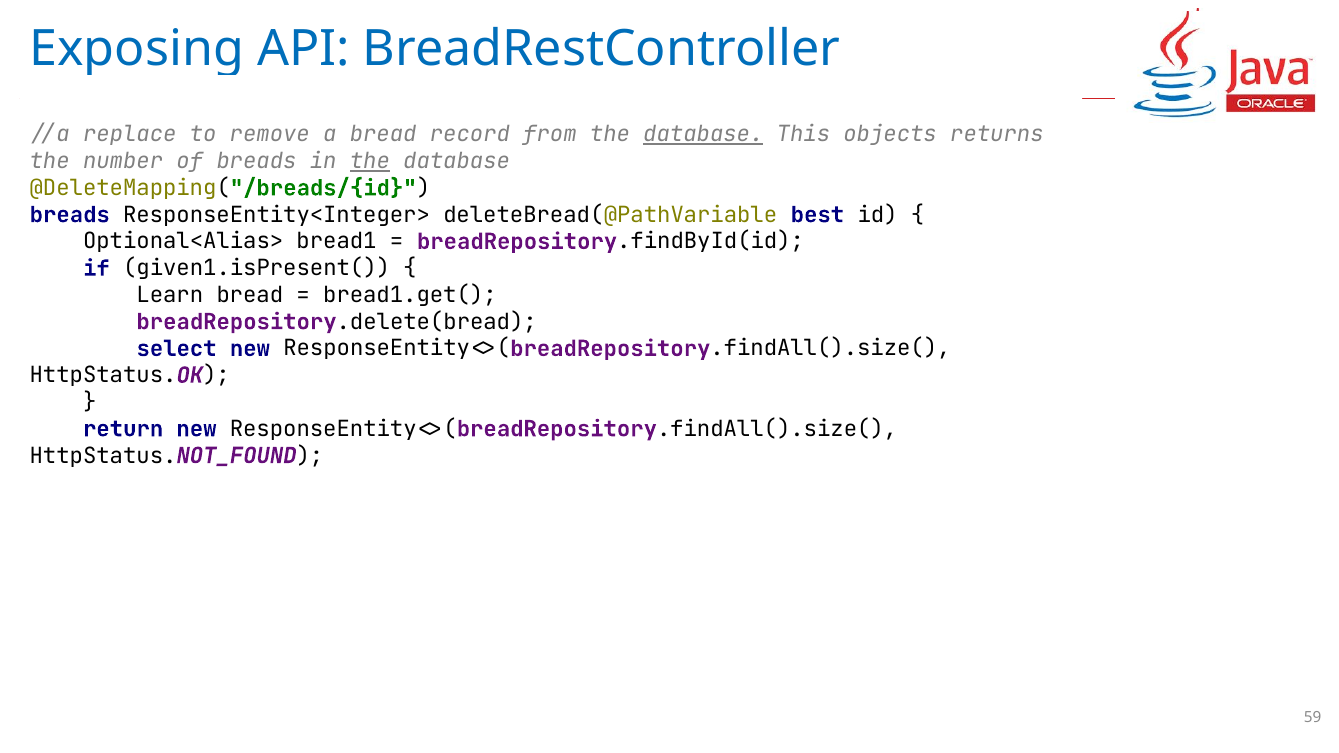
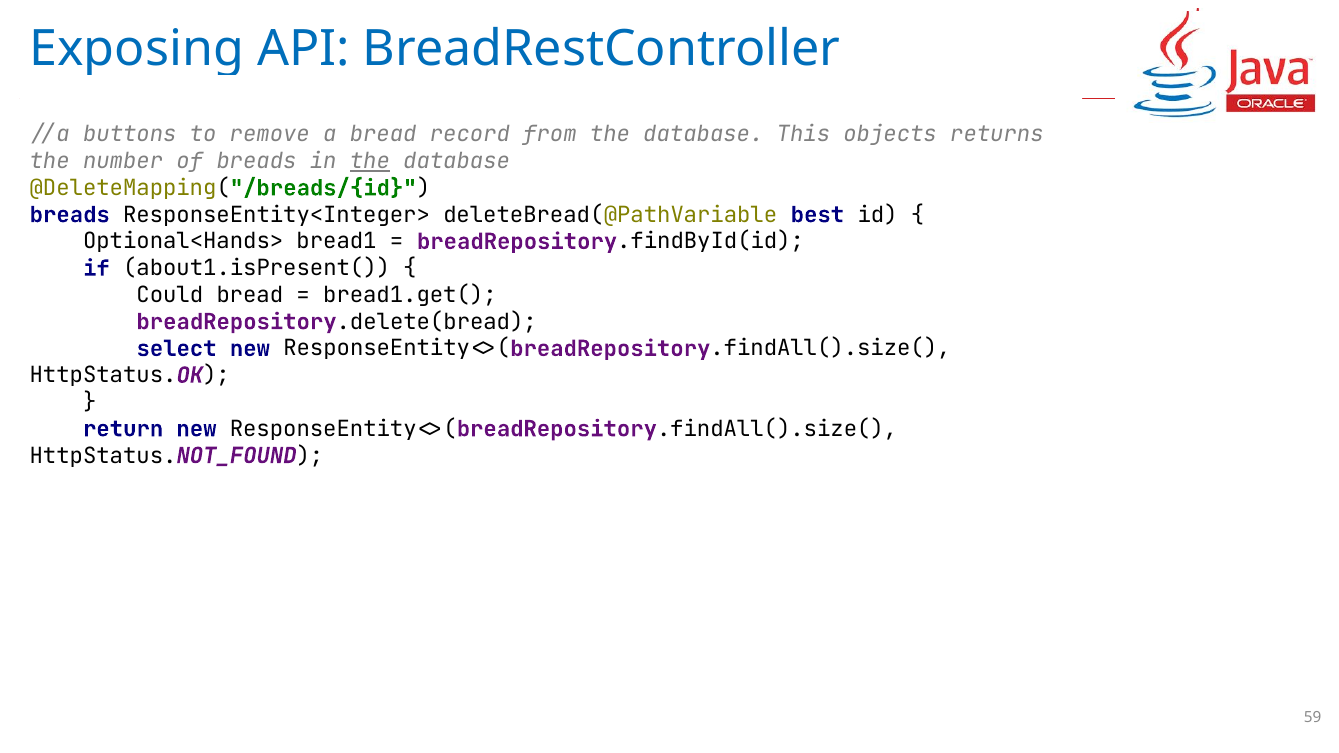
replace: replace -> buttons (130, 135)
database underline: present -> none (703, 135)
Optional<Alias>: Optional<Alias> -> Optional<Hands> (183, 242)
given1.isPresent(: given1.isPresent( -> about1.isPresent( (257, 268)
Learn: Learn -> Could (170, 295)
